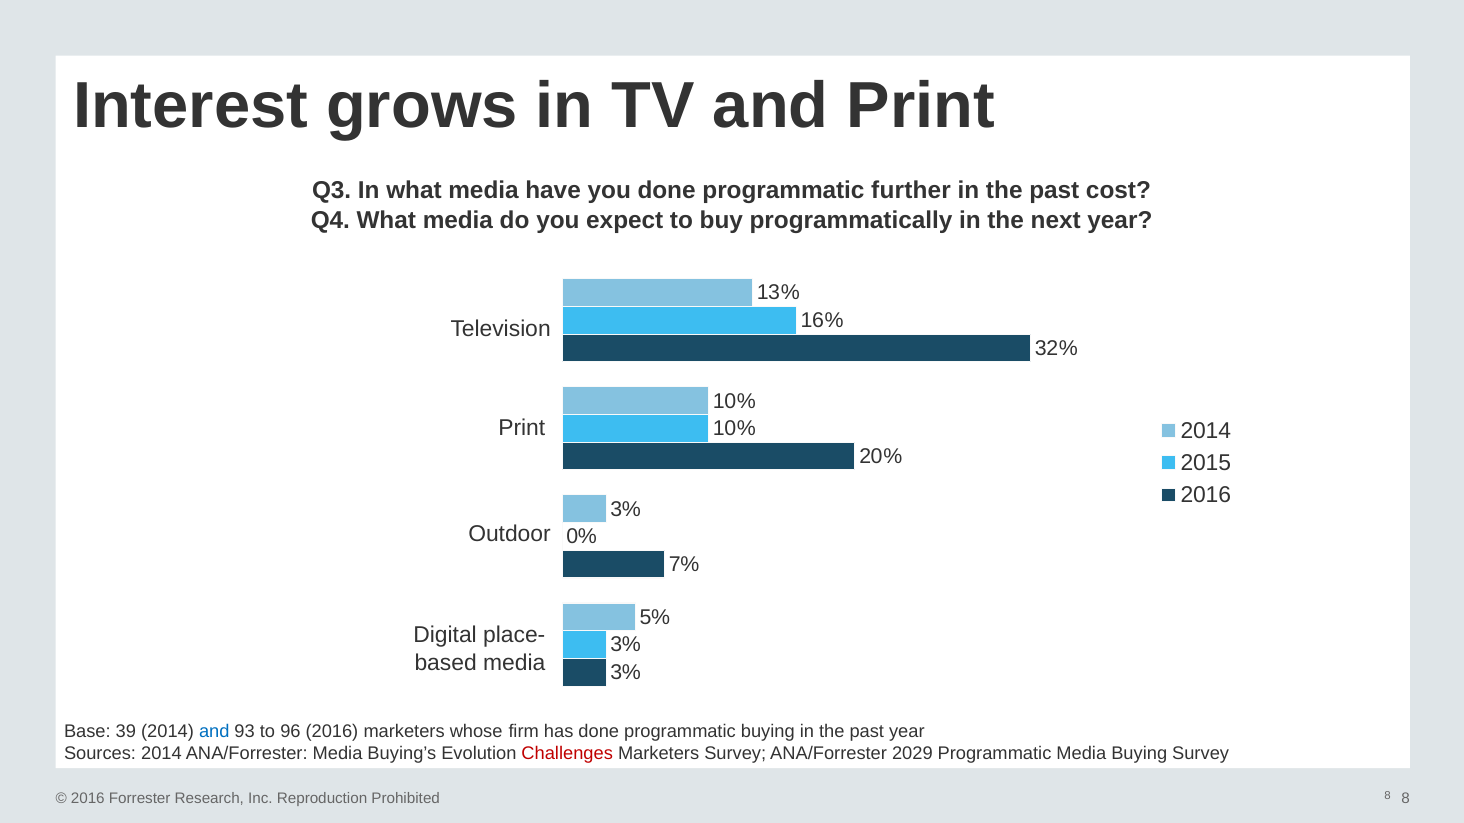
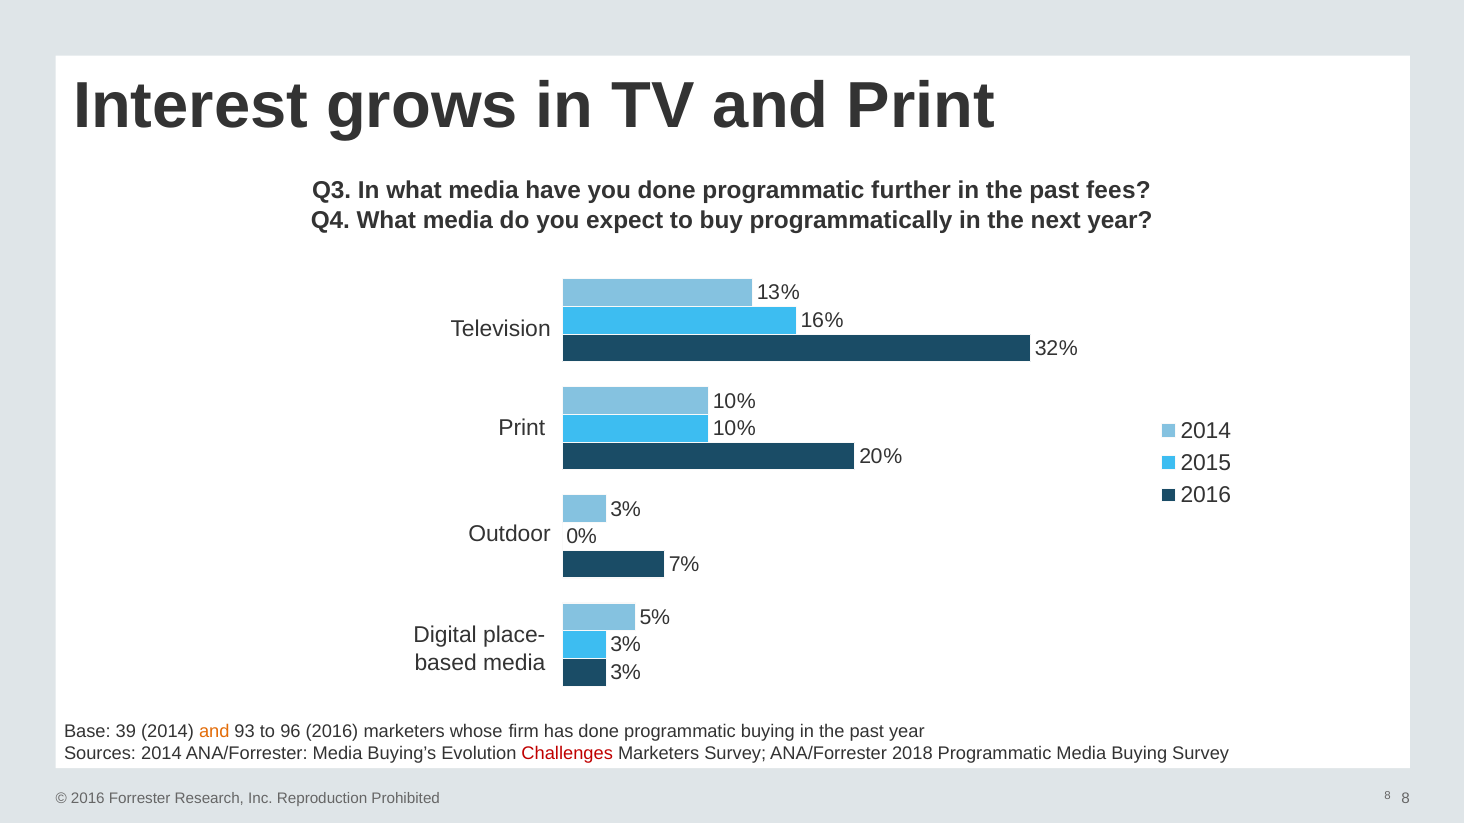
cost: cost -> fees (1118, 191)
and colour: blue -> orange (214, 732)
2029: 2029 -> 2018 (912, 754)
